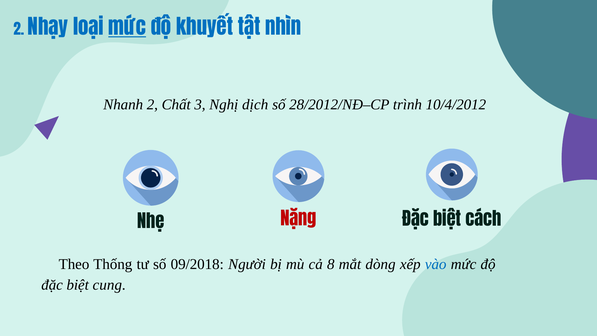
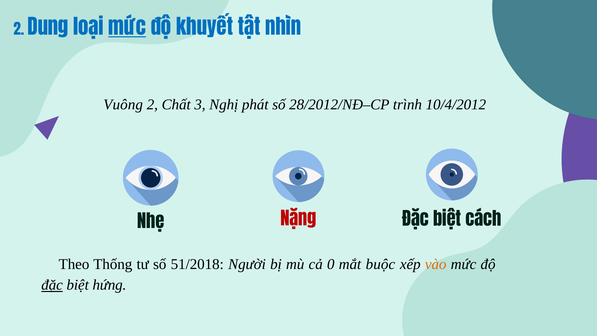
Nhạy: Nhạy -> Dung (48, 28)
Nhanh: Nhanh -> Vuông (123, 105)
dịch: dịch -> phát (255, 105)
09/2018: 09/2018 -> 51/2018 (197, 264)
8: 8 -> 0 (331, 264)
dòng: dòng -> buộc (380, 264)
vào colour: blue -> orange (436, 264)
đặc underline: none -> present (52, 285)
cung: cung -> hứng (109, 285)
